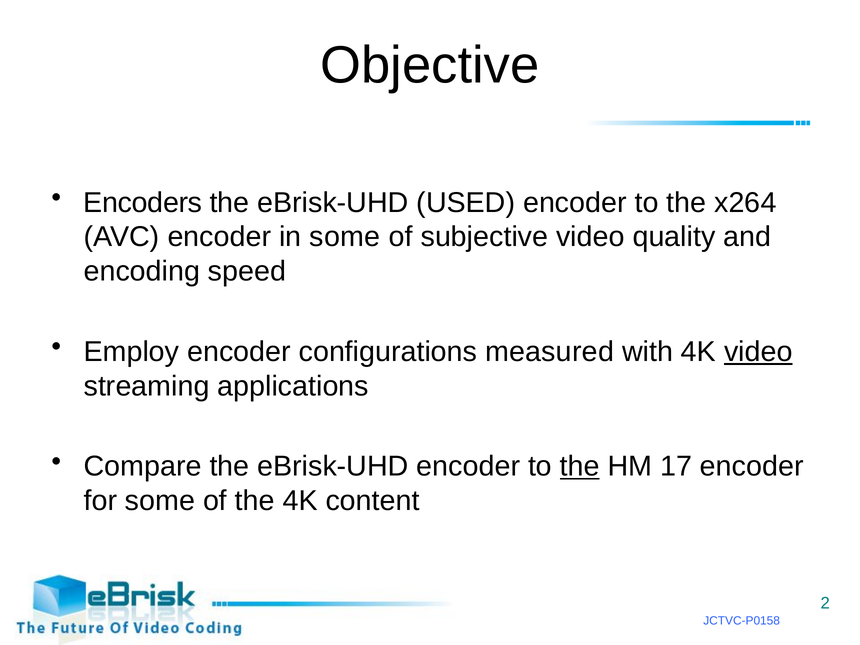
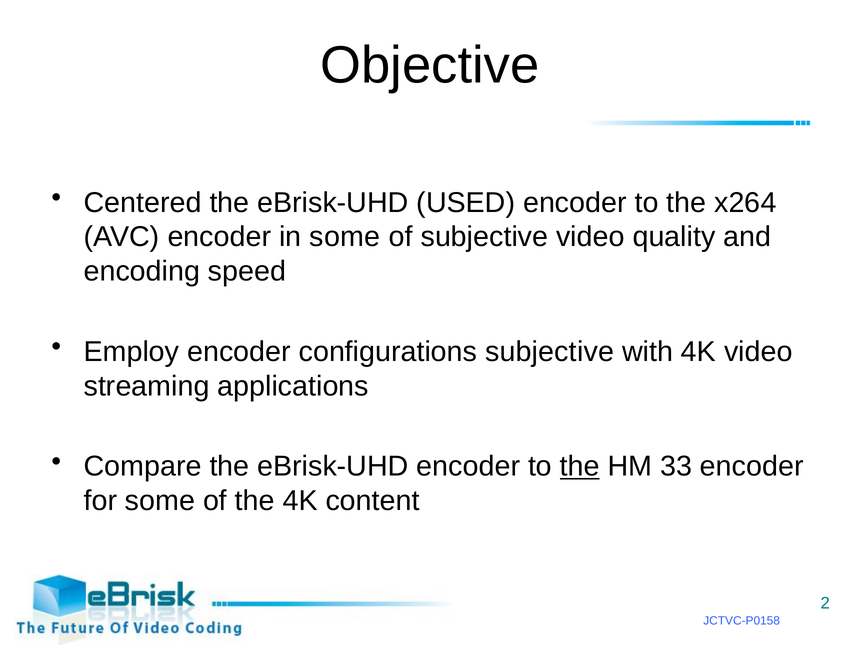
Encoders: Encoders -> Centered (143, 203)
configurations measured: measured -> subjective (550, 352)
video underline: present -> none (758, 352)
17: 17 -> 33 (676, 466)
